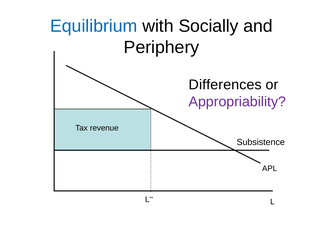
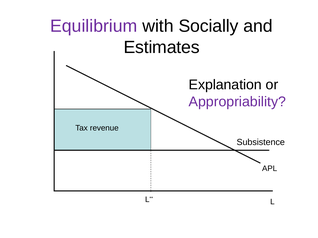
Equilibrium colour: blue -> purple (94, 26)
Periphery: Periphery -> Estimates (162, 47)
Differences: Differences -> Explanation (225, 85)
